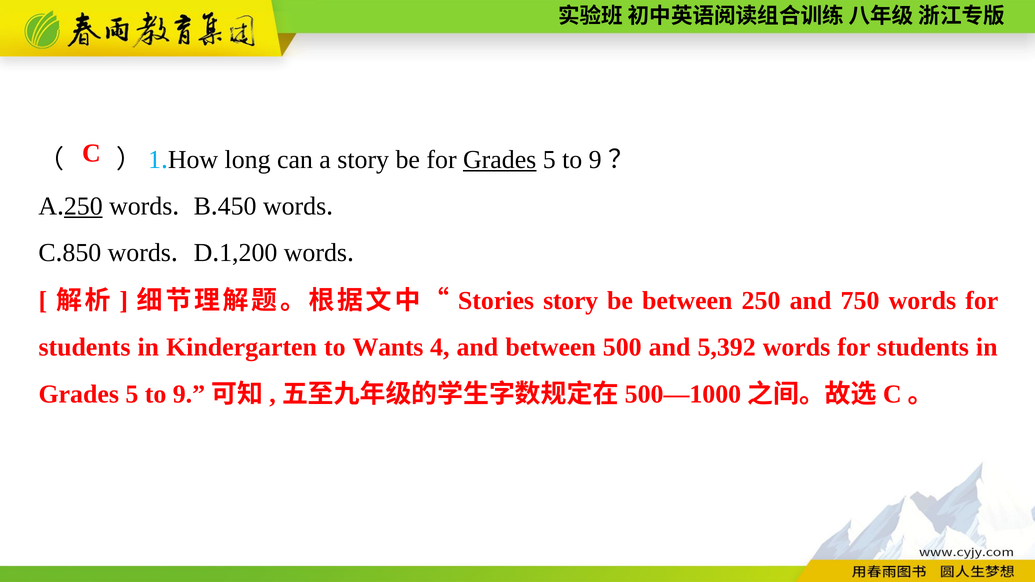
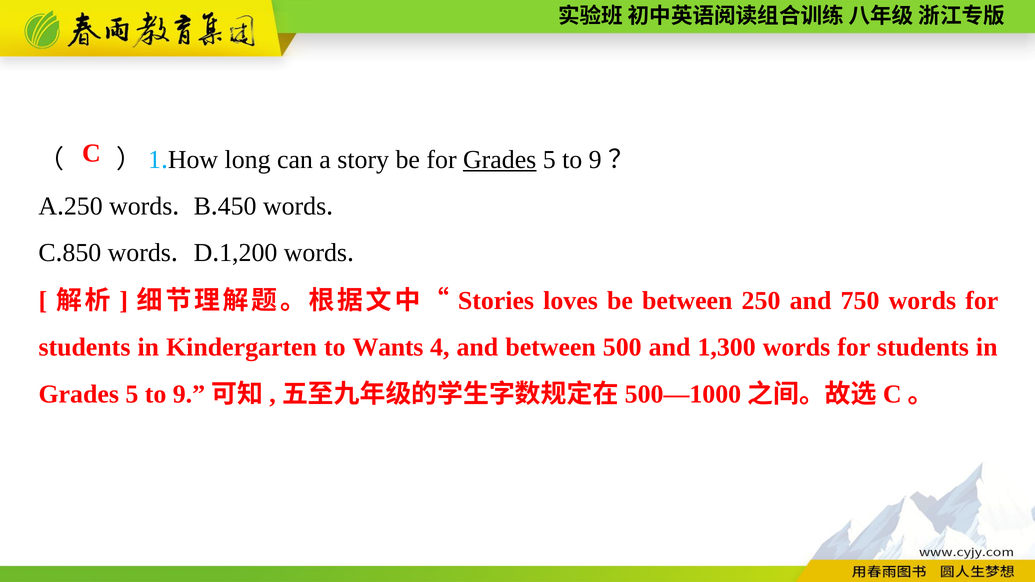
250 underline: present -> none (83, 206)
story: story -> loves (571, 301)
5,392: 5,392 -> 1,300 (727, 348)
